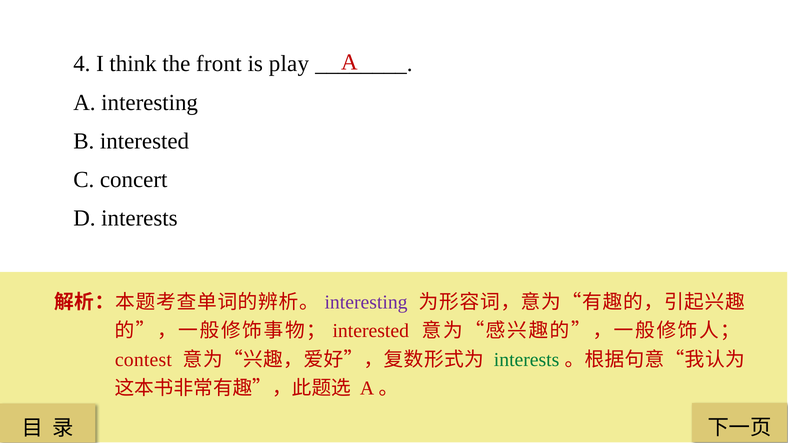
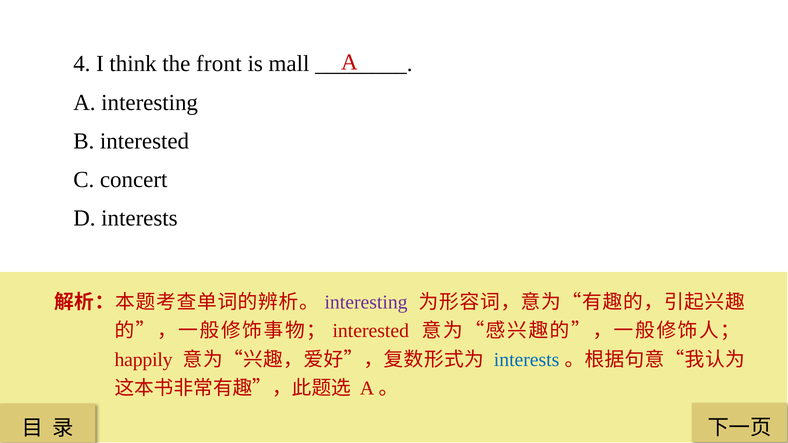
play: play -> mall (289, 64)
contest: contest -> happily (144, 360)
interests colour: green -> blue (527, 360)
